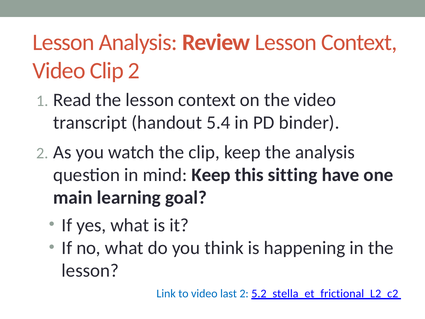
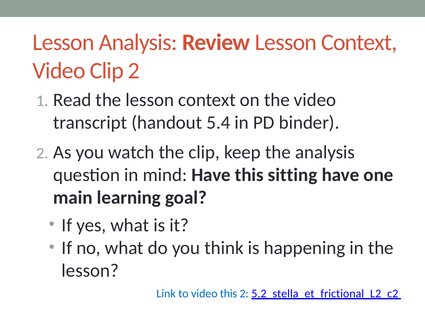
mind Keep: Keep -> Have (211, 175)
video last: last -> this (229, 293)
